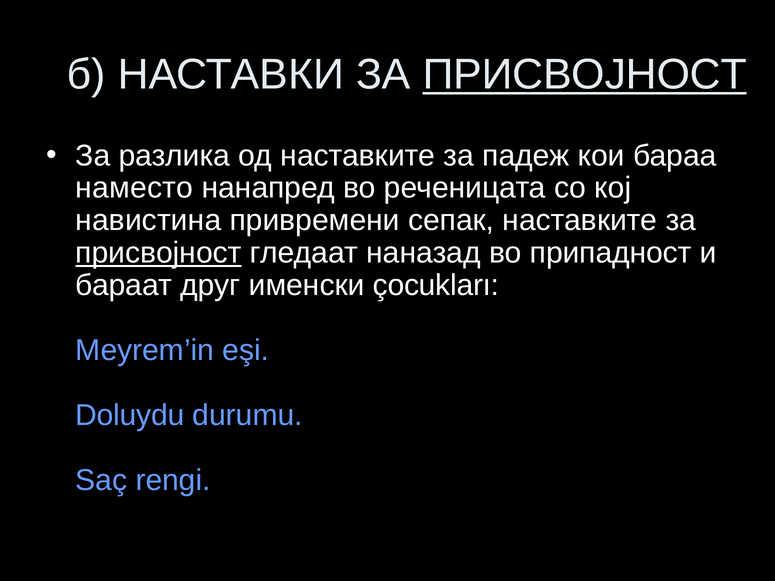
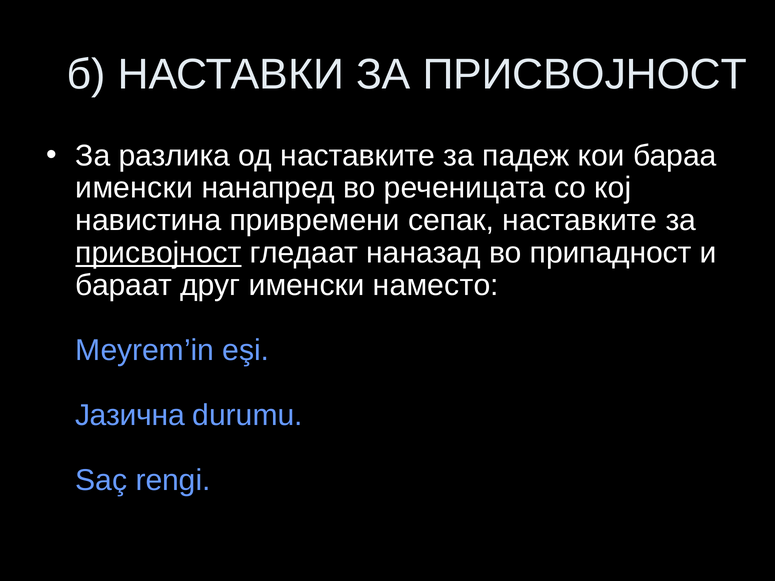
ПРИСВОЈНОСТ underline: present -> none (585, 75)
наместо: наместо -> именски (134, 188)
çocukları: çocukları -> наместо (436, 286)
Doluydu: Doluydu -> Јазична (130, 416)
